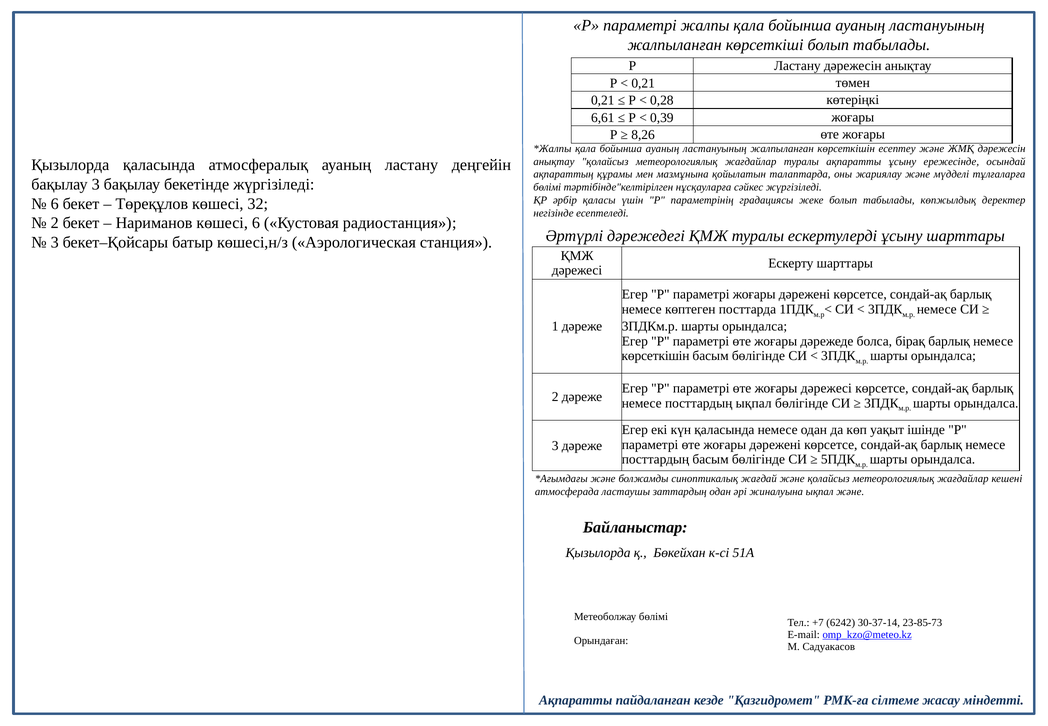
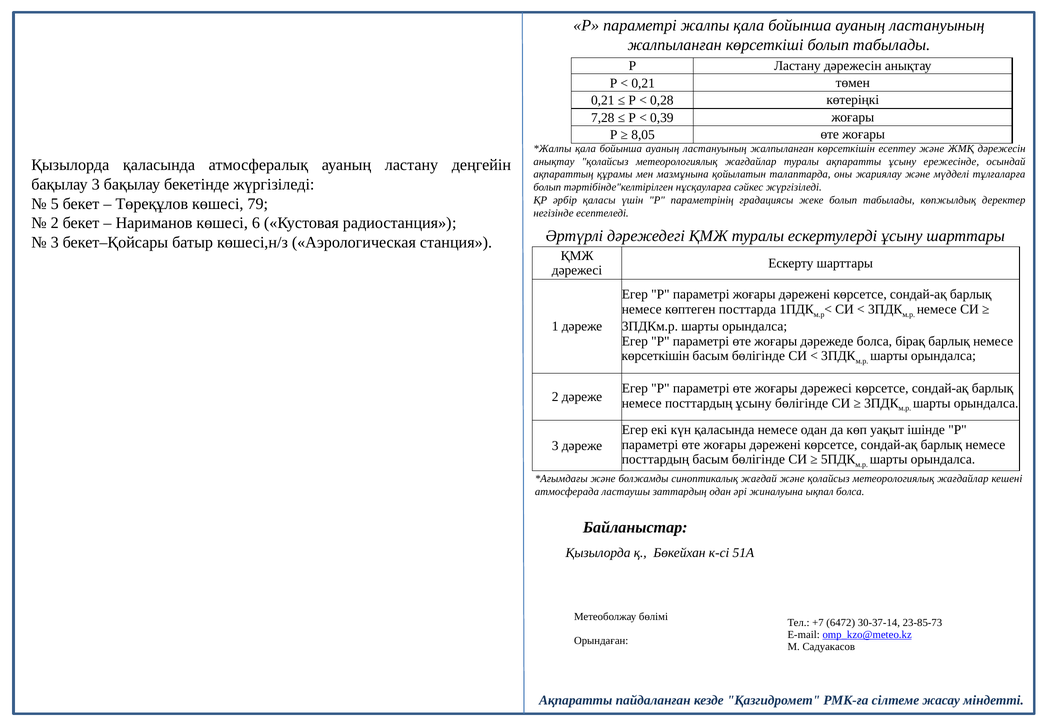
6,61: 6,61 -> 7,28 (603, 118)
8,26: 8,26 -> 8,05 (643, 135)
бөлімі: бөлімі -> болып (547, 187)
6: 6 -> 5 (55, 204)
32: 32 -> 79 (258, 204)
посттардың ықпал: ықпал -> ұсыну (754, 403)
ықпал және: және -> болса (850, 491)
6242: 6242 -> 6472 (841, 622)
